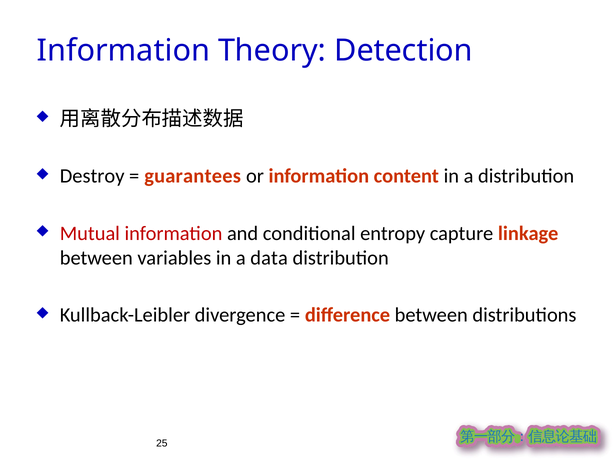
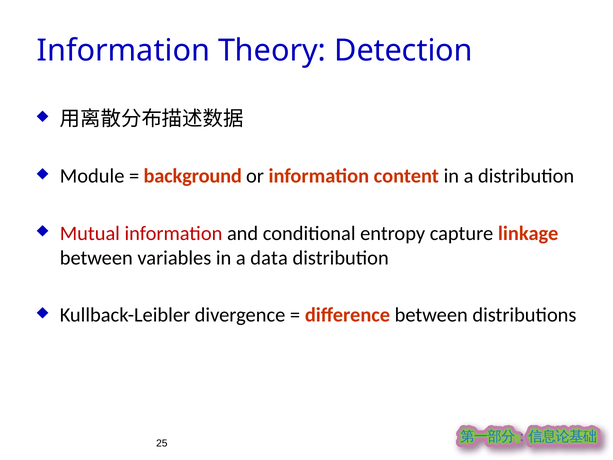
Destroy: Destroy -> Module (92, 176)
guarantees: guarantees -> background (193, 176)
